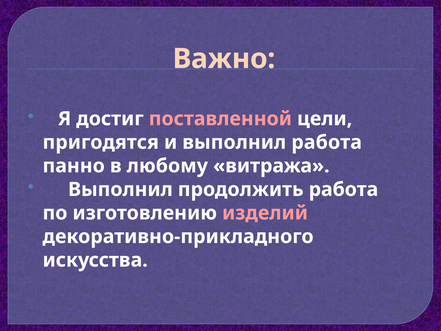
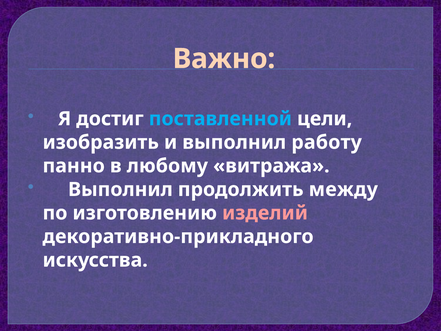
поставленной colour: pink -> light blue (220, 119)
пригодятся: пригодятся -> изобразить (101, 142)
выполнил работа: работа -> работу (327, 142)
продолжить работа: работа -> между (343, 189)
